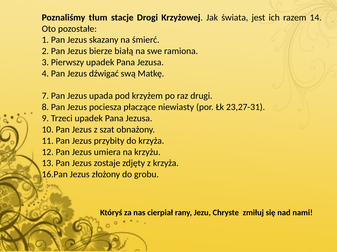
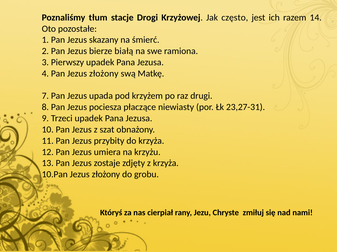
świata: świata -> często (235, 18)
Pan Jezus dźwigać: dźwigać -> złożony (104, 74)
16.Pan: 16.Pan -> 10.Pan (55, 175)
